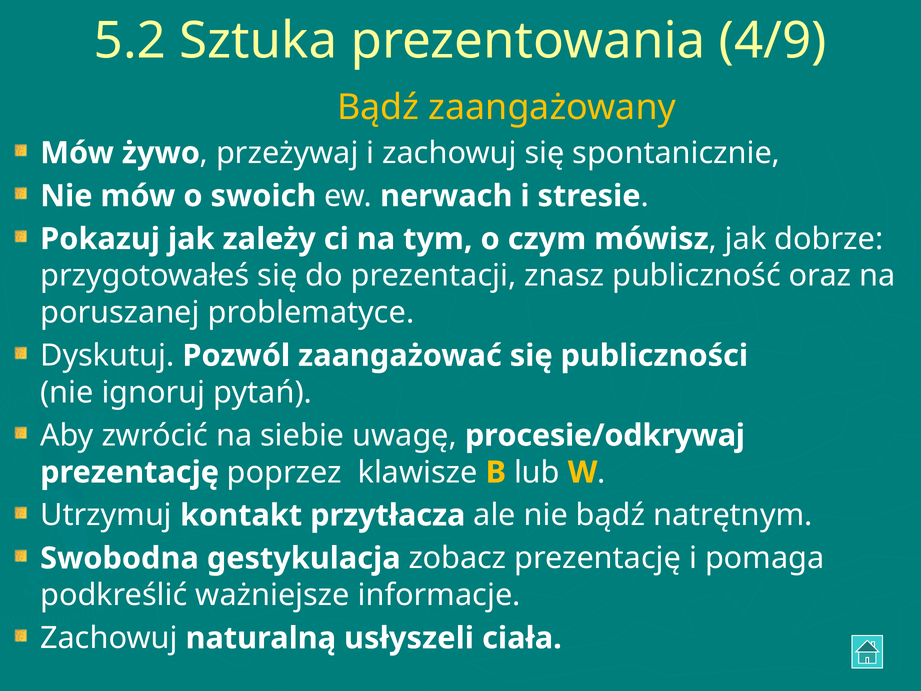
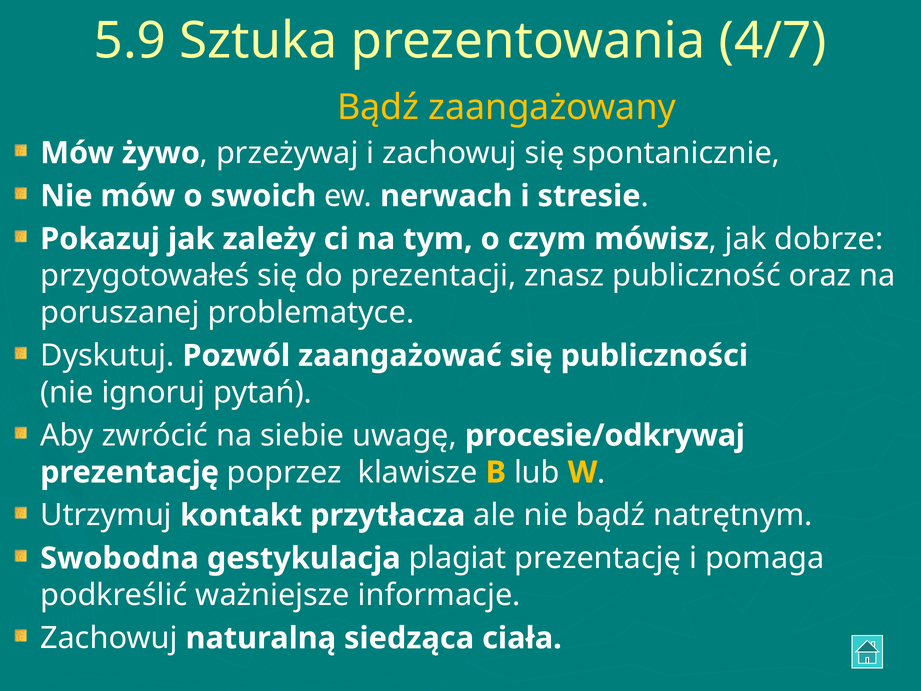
5.2: 5.2 -> 5.9 (130, 41)
4/9: 4/9 -> 4/7 (773, 41)
zobacz: zobacz -> plagiat (458, 558)
usłyszeli: usłyszeli -> siedząca (409, 638)
